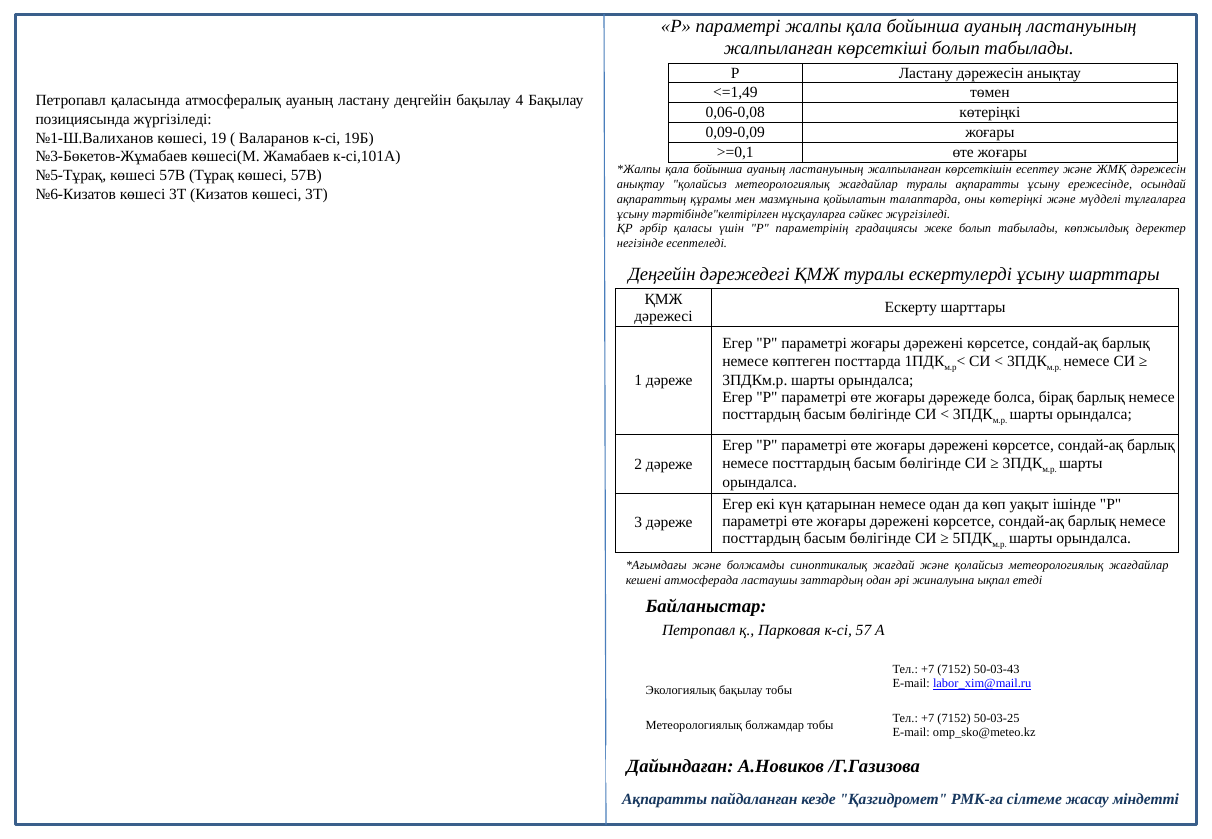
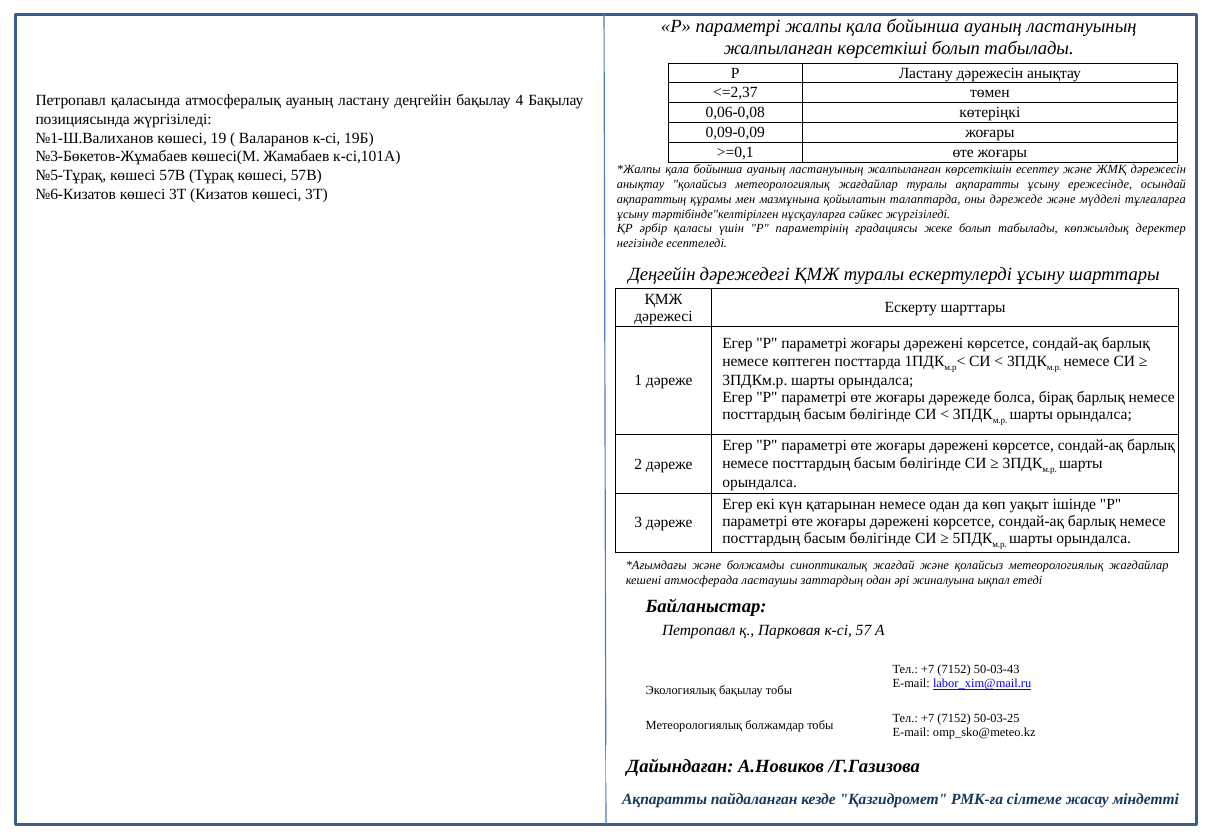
<=1,49: <=1,49 -> <=2,37 (735, 92)
оны көтеріңкі: көтеріңкі -> дәрежеде (1016, 199)
